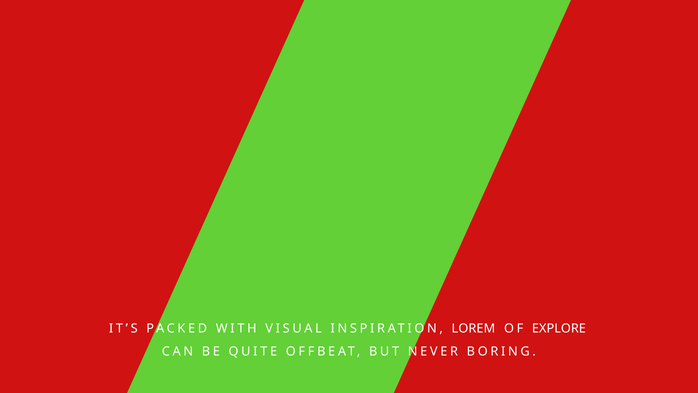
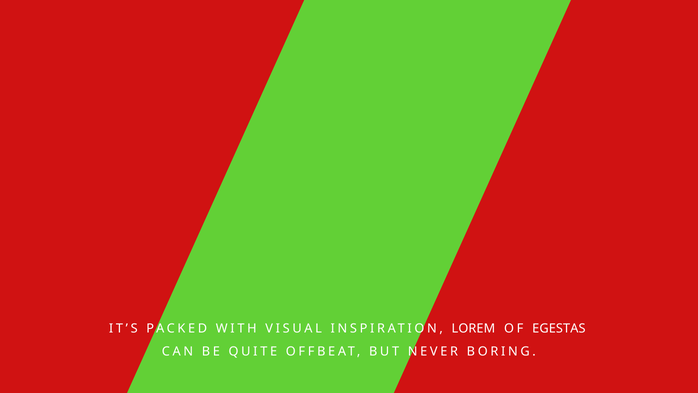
EXPLORE: EXPLORE -> EGESTAS (559, 328)
